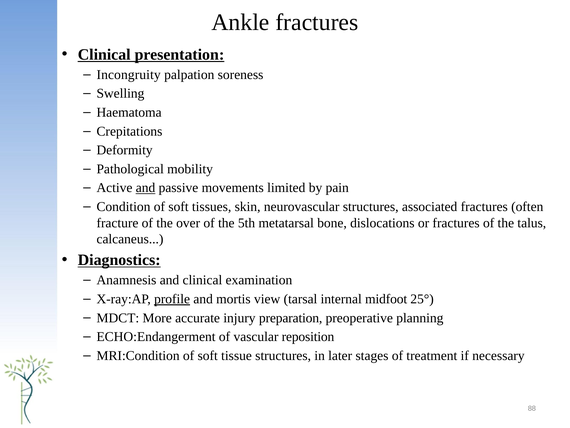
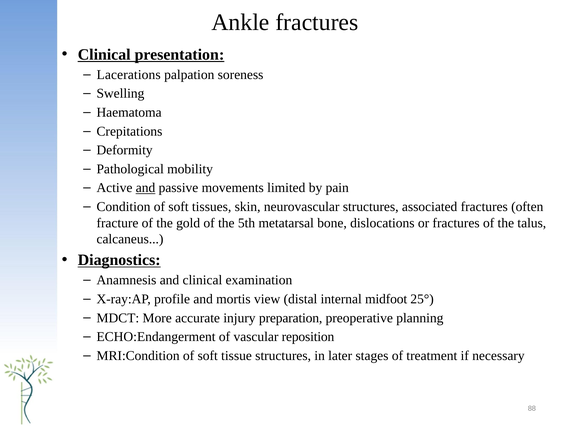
Incongruity: Incongruity -> Lacerations (129, 75)
over: over -> gold (188, 223)
profile underline: present -> none (172, 299)
tarsal: tarsal -> distal (300, 299)
